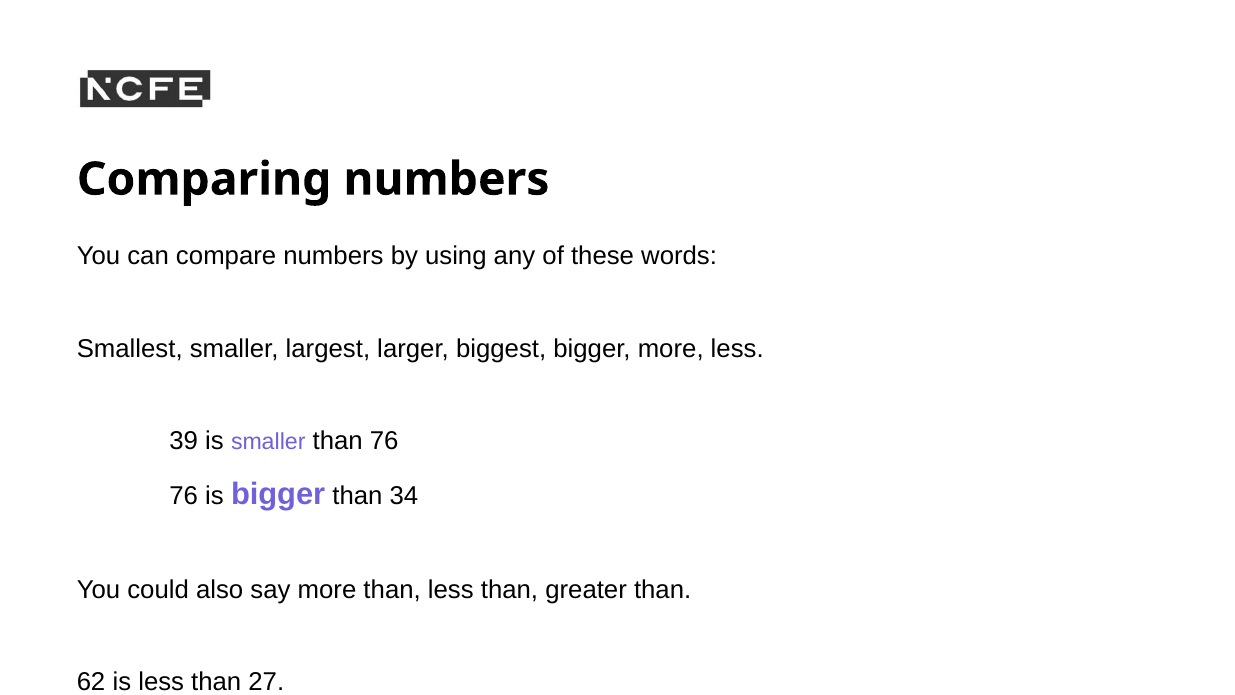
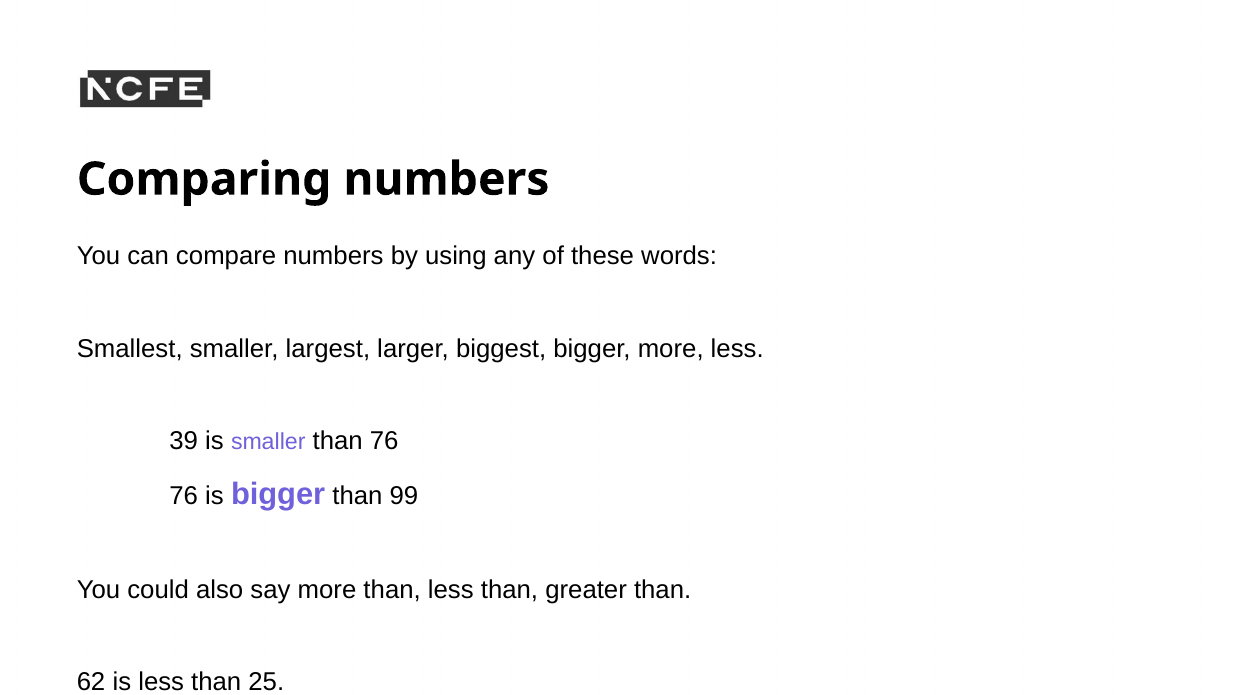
34: 34 -> 99 (404, 496)
27: 27 -> 25 (266, 682)
